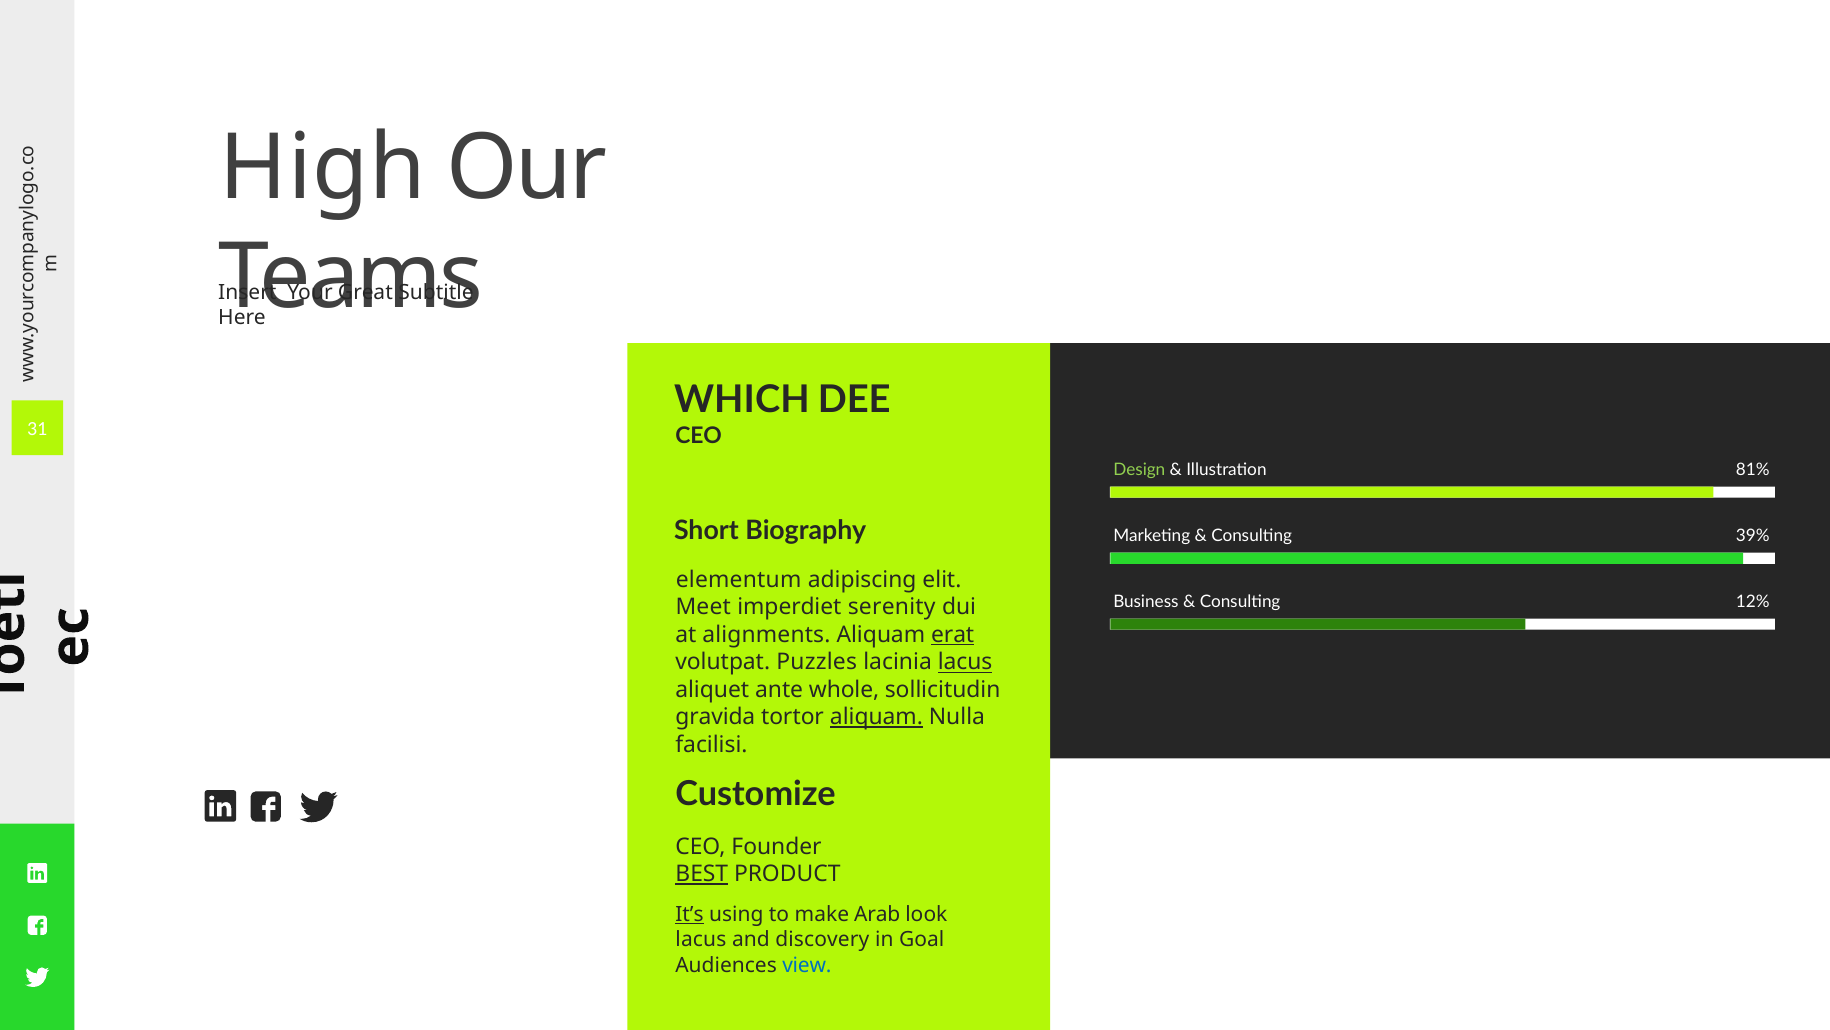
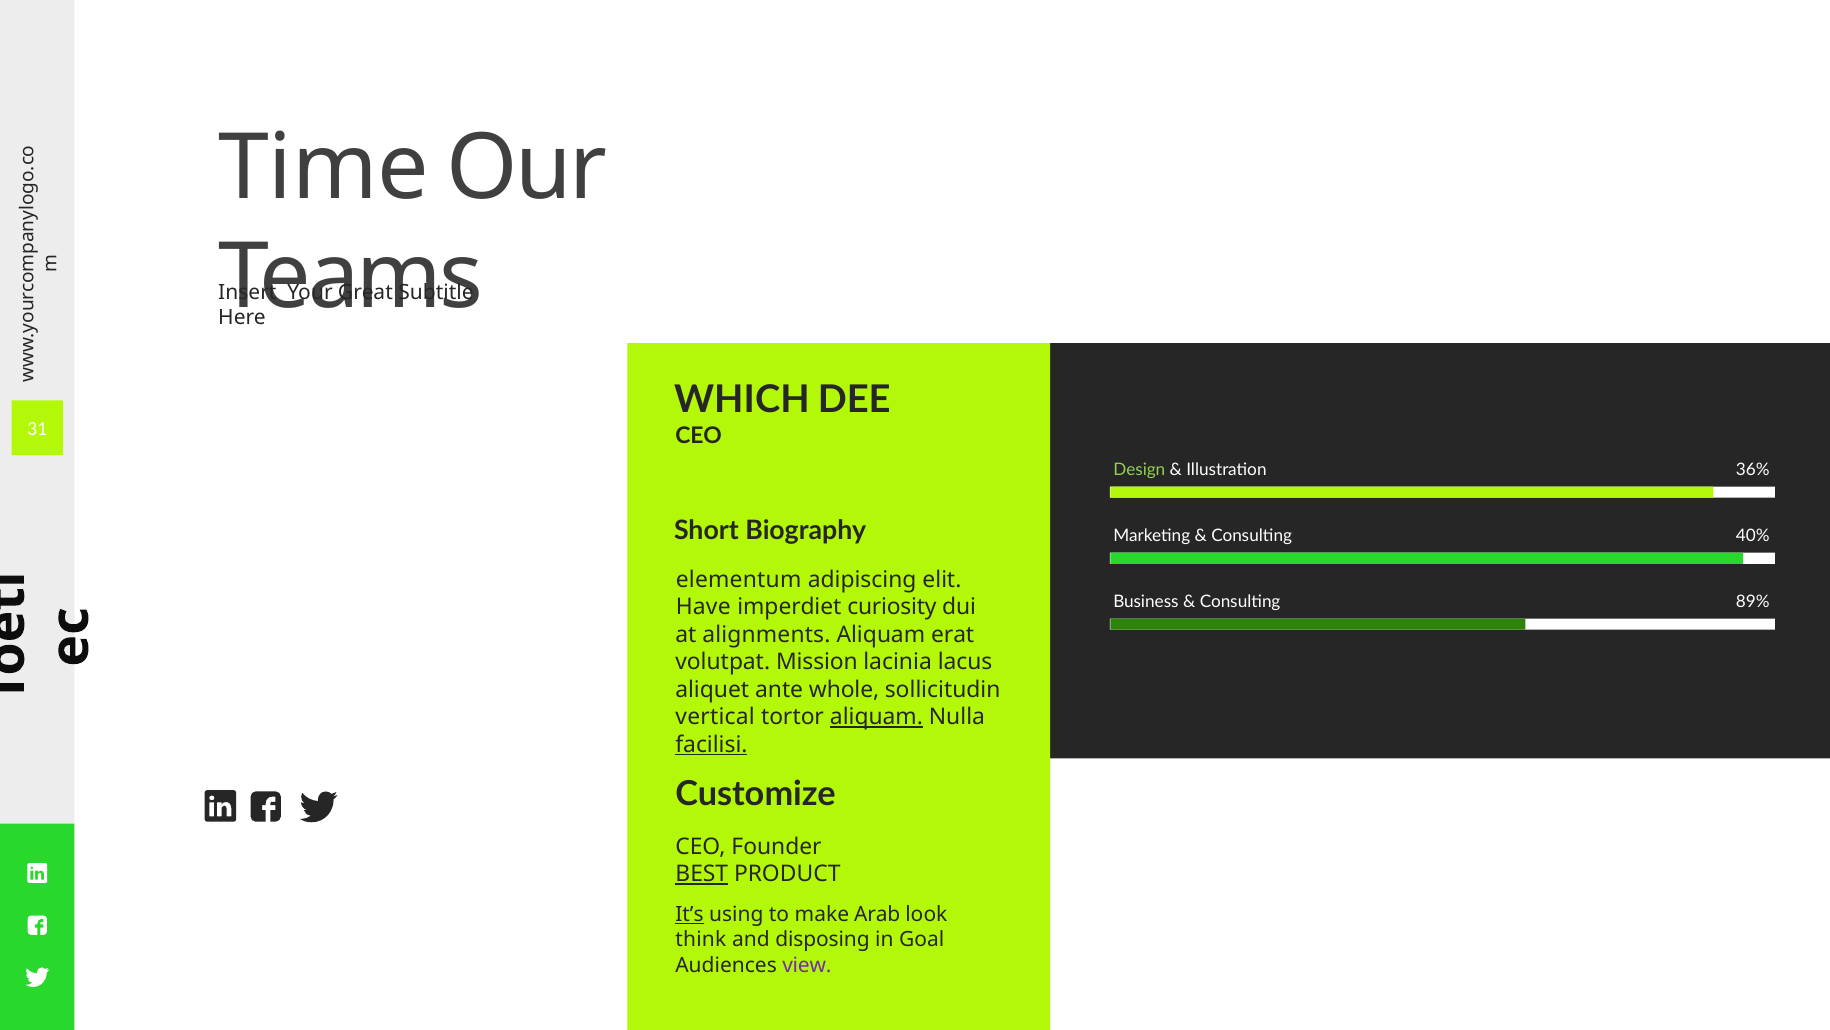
High: High -> Time (324, 168)
81%: 81% -> 36% (1753, 470)
39%: 39% -> 40% (1753, 536)
12%: 12% -> 89% (1753, 602)
Meet: Meet -> Have (703, 607)
serenity: serenity -> curiosity (892, 607)
erat underline: present -> none (953, 635)
Puzzles: Puzzles -> Mission (817, 662)
lacus underline: present -> none (965, 662)
gravida: gravida -> vertical (715, 717)
facilisi underline: none -> present (711, 744)
lacus: lacus -> think (701, 939)
discovery: discovery -> disposing (822, 939)
view colour: blue -> purple (807, 965)
